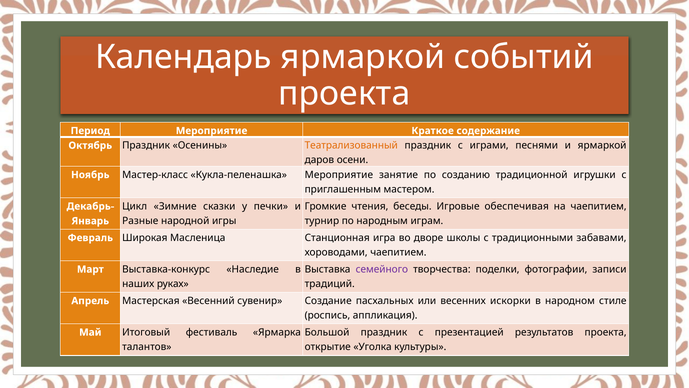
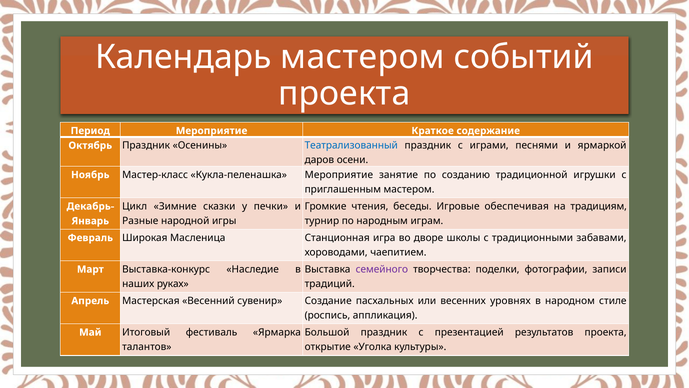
Календарь ярмаркой: ярмаркой -> мастером (363, 57)
Театрализованный colour: orange -> blue (351, 145)
на чаепитием: чаепитием -> традициям (599, 206)
искорки: искорки -> уровнях (510, 301)
